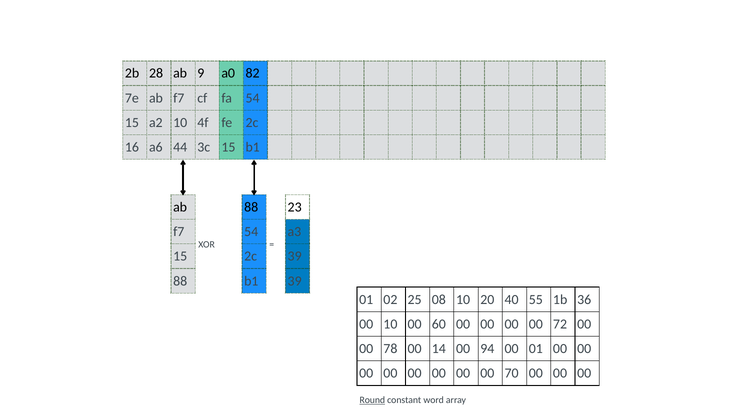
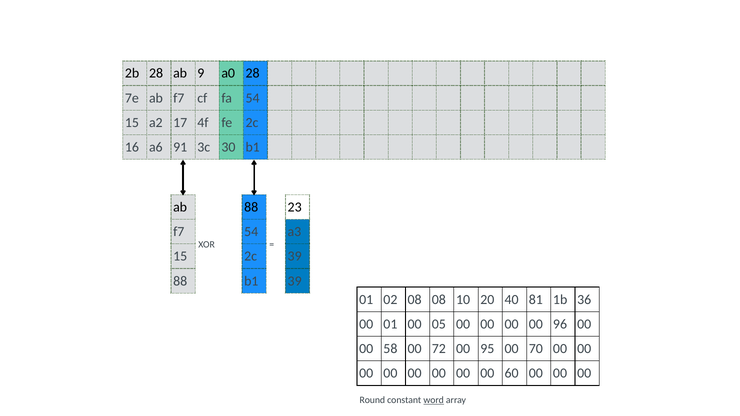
a0 82: 82 -> 28 (253, 73)
a2 10: 10 -> 17 (180, 123)
44: 44 -> 91 (180, 147)
3c 15: 15 -> 30 (228, 147)
02 25: 25 -> 08 (415, 300)
55: 55 -> 81 (536, 300)
00 10: 10 -> 01 (390, 324)
60: 60 -> 05 (439, 324)
72: 72 -> 96 (560, 324)
78: 78 -> 58 (390, 349)
14: 14 -> 72 (439, 349)
94: 94 -> 95 (487, 349)
00 01: 01 -> 70 (536, 349)
70: 70 -> 60 (512, 374)
Round underline: present -> none (372, 400)
word underline: none -> present (434, 400)
